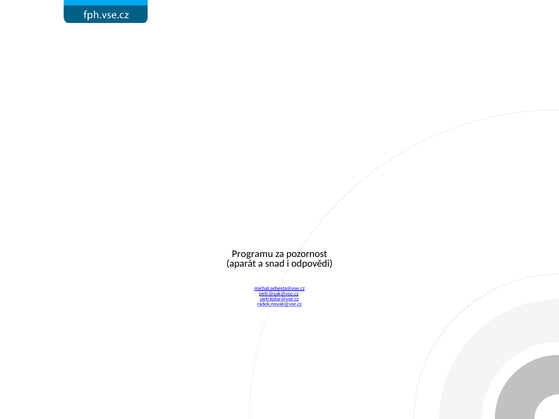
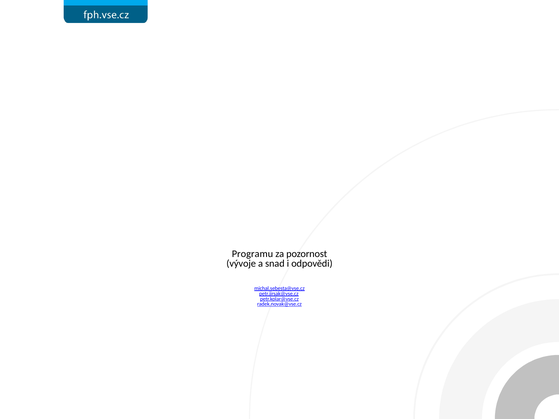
aparát: aparát -> vývoje (241, 264)
